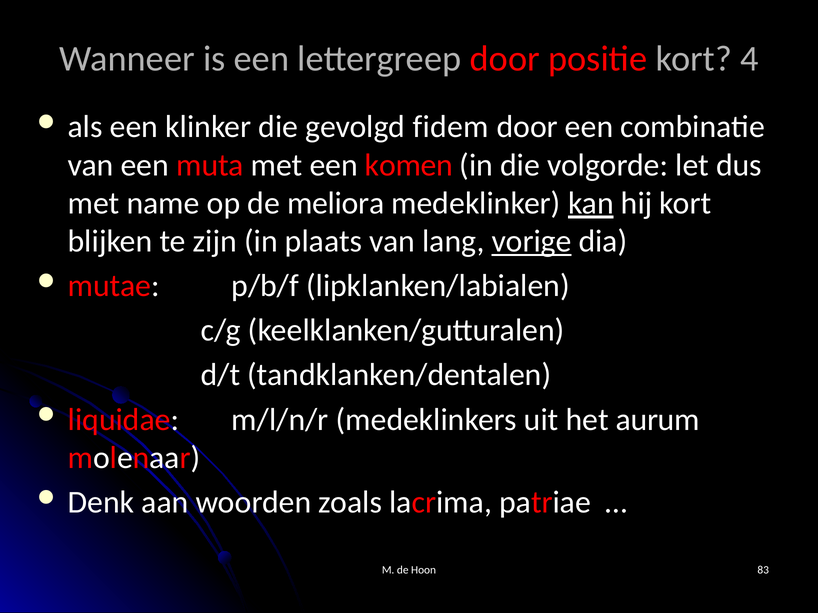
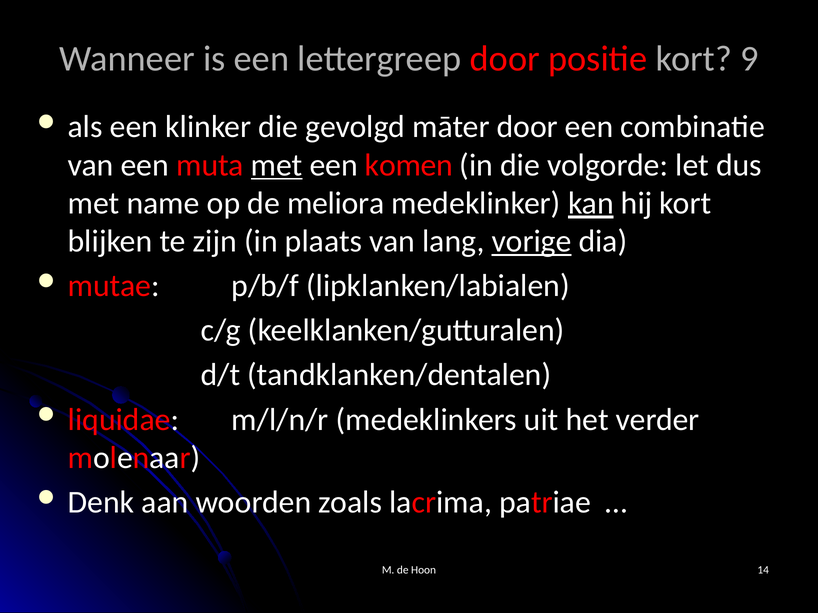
4: 4 -> 9 (749, 59)
fidem: fidem -> māter (451, 127)
met underline: none -> present (277, 165)
aurum: aurum -> verder (658, 420)
83: 83 -> 14 (763, 571)
